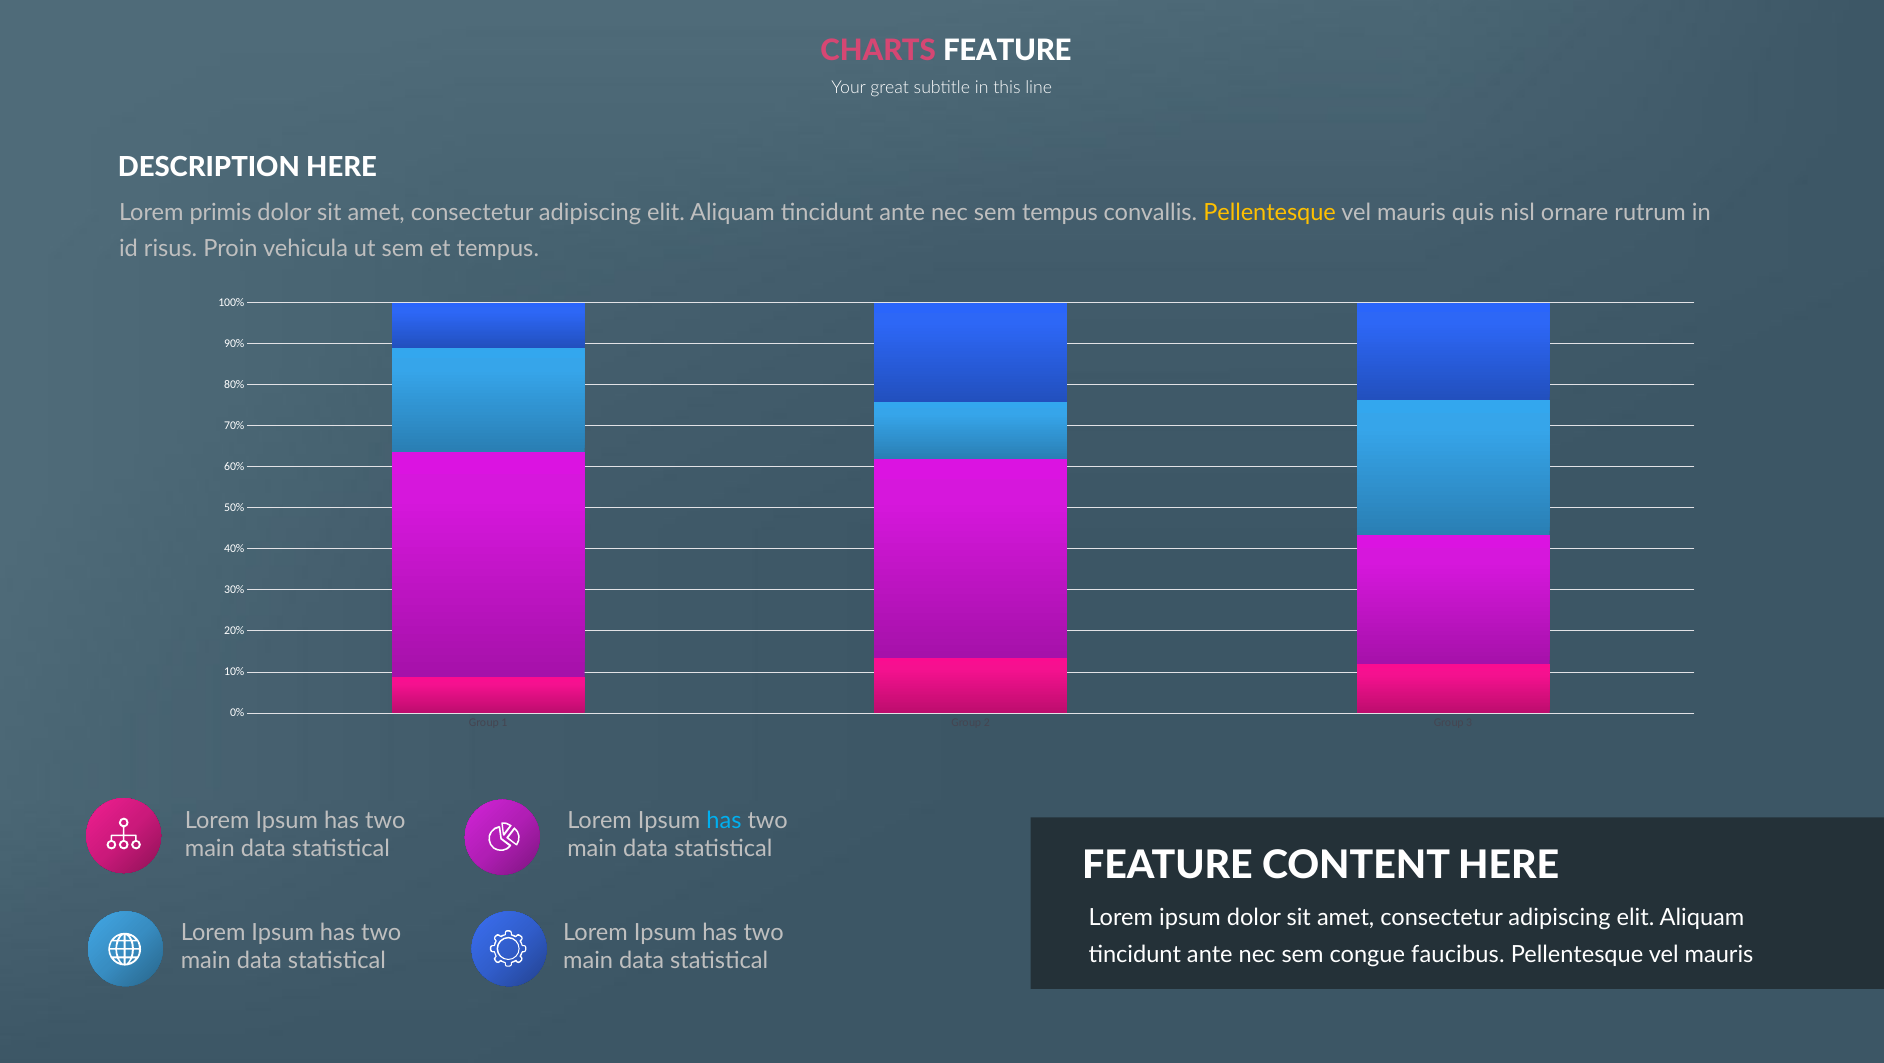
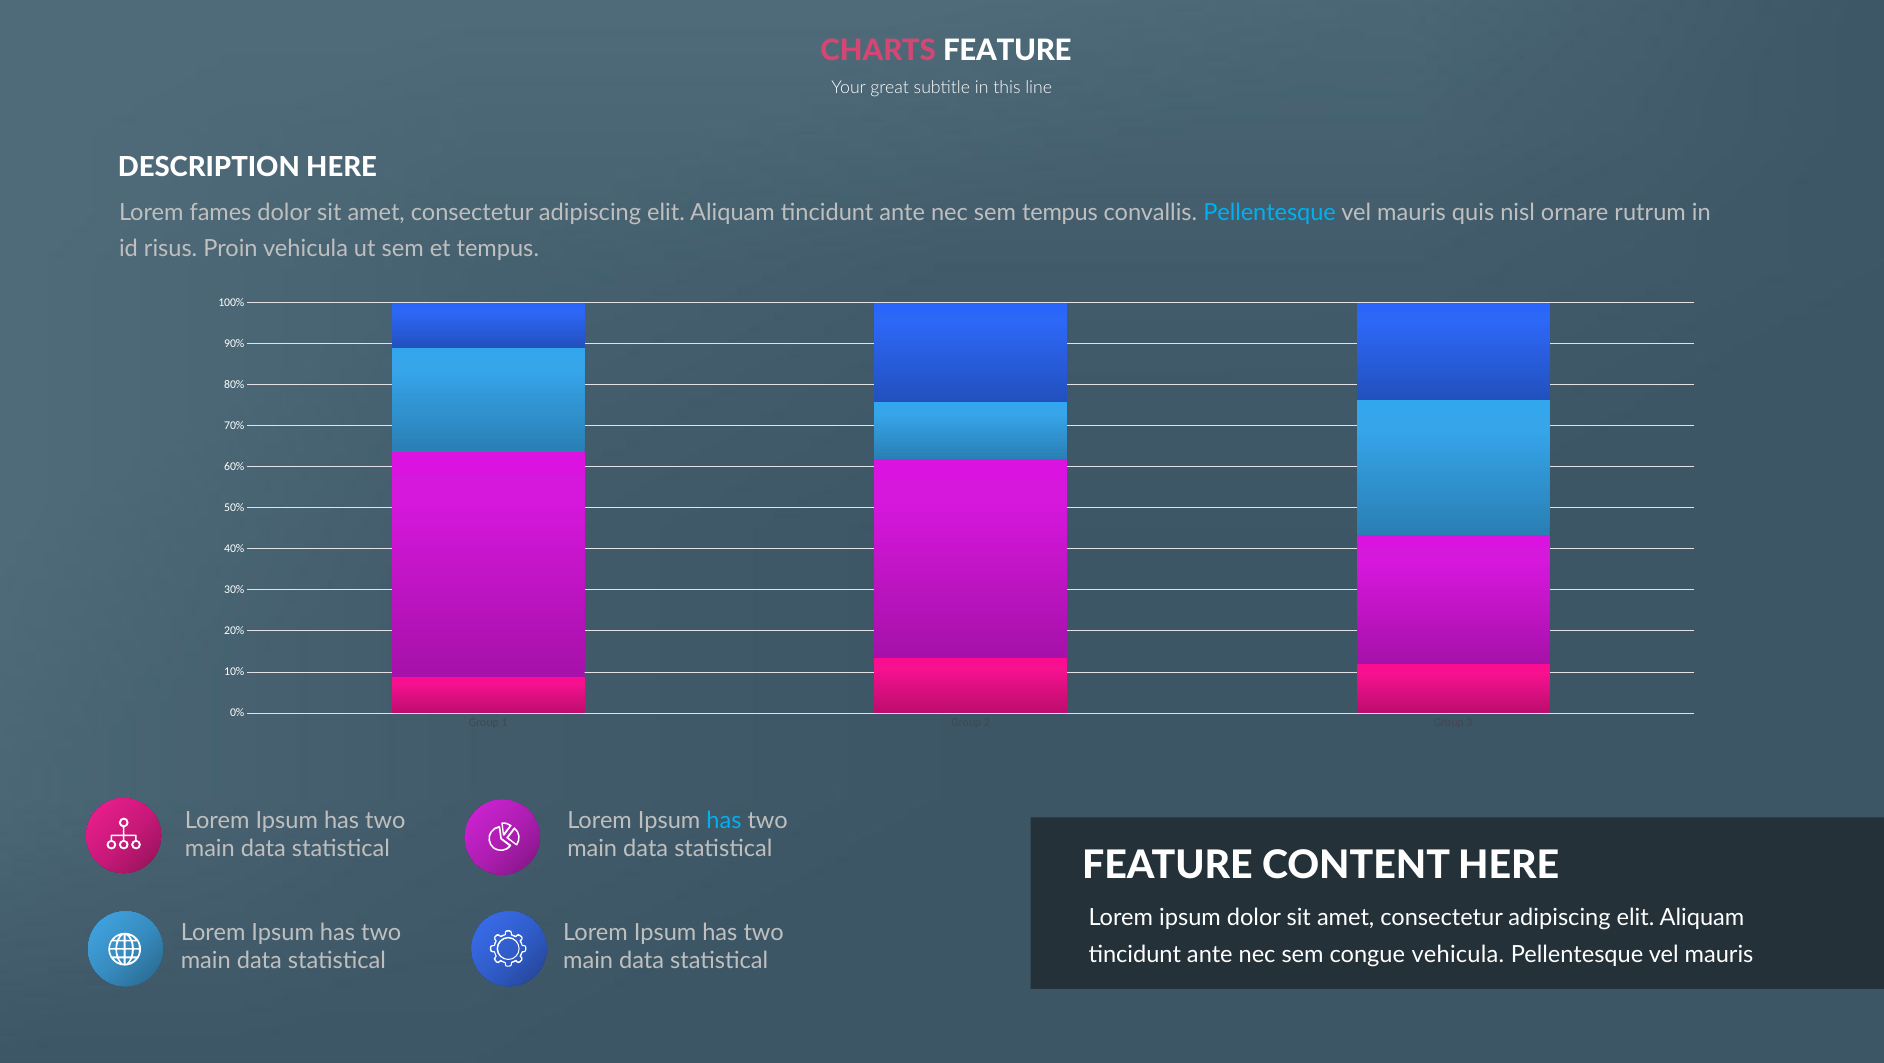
primis: primis -> fames (221, 212)
Pellentesque colour: yellow -> light blue (1270, 212)
congue faucibus: faucibus -> vehicula (1458, 954)
